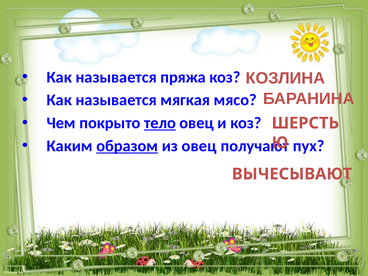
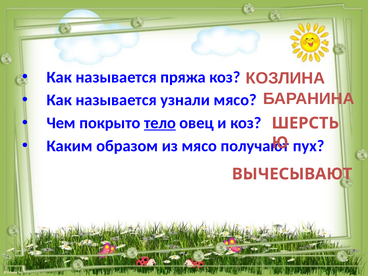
мягкая: мягкая -> узнали (185, 100)
образом underline: present -> none (127, 146)
из овец: овец -> мясо (199, 146)
